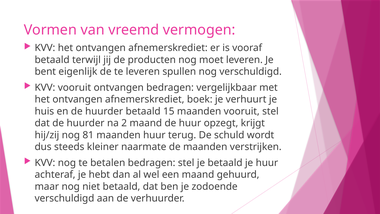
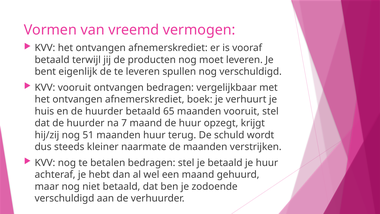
15: 15 -> 65 (169, 111)
2: 2 -> 7 (124, 123)
81: 81 -> 51 (88, 135)
